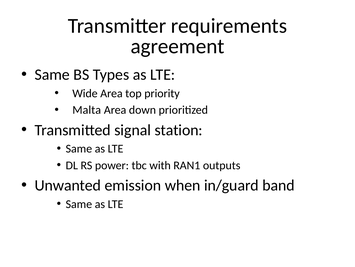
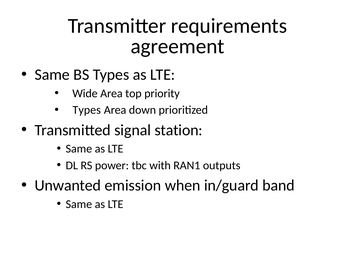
Malta: Malta -> Types (87, 110)
